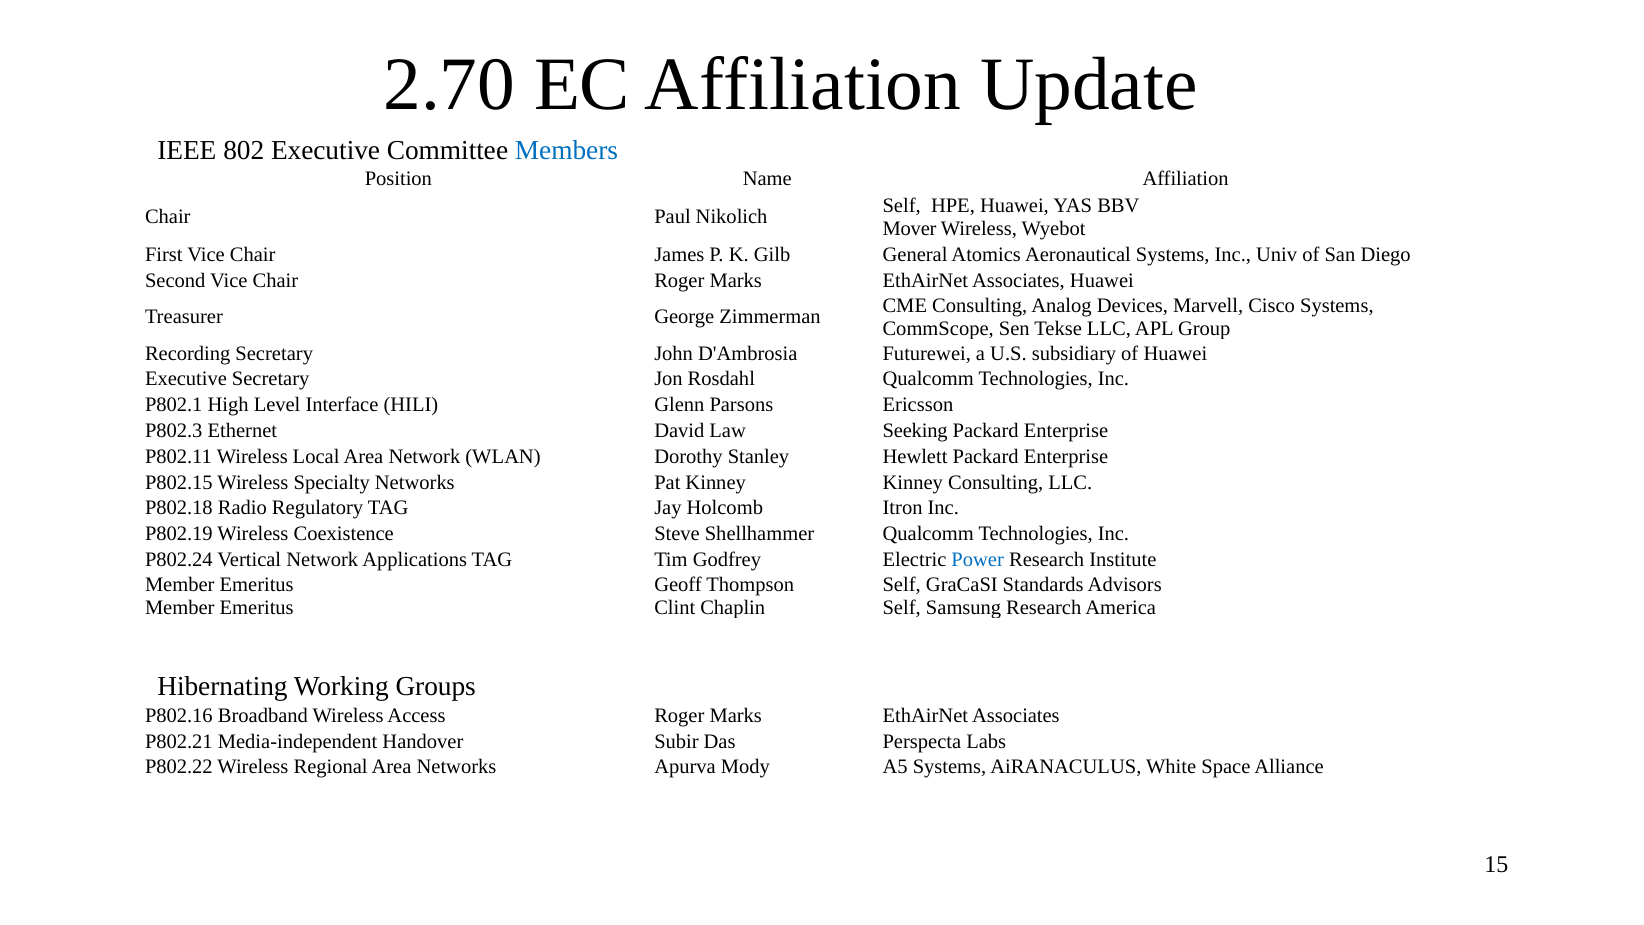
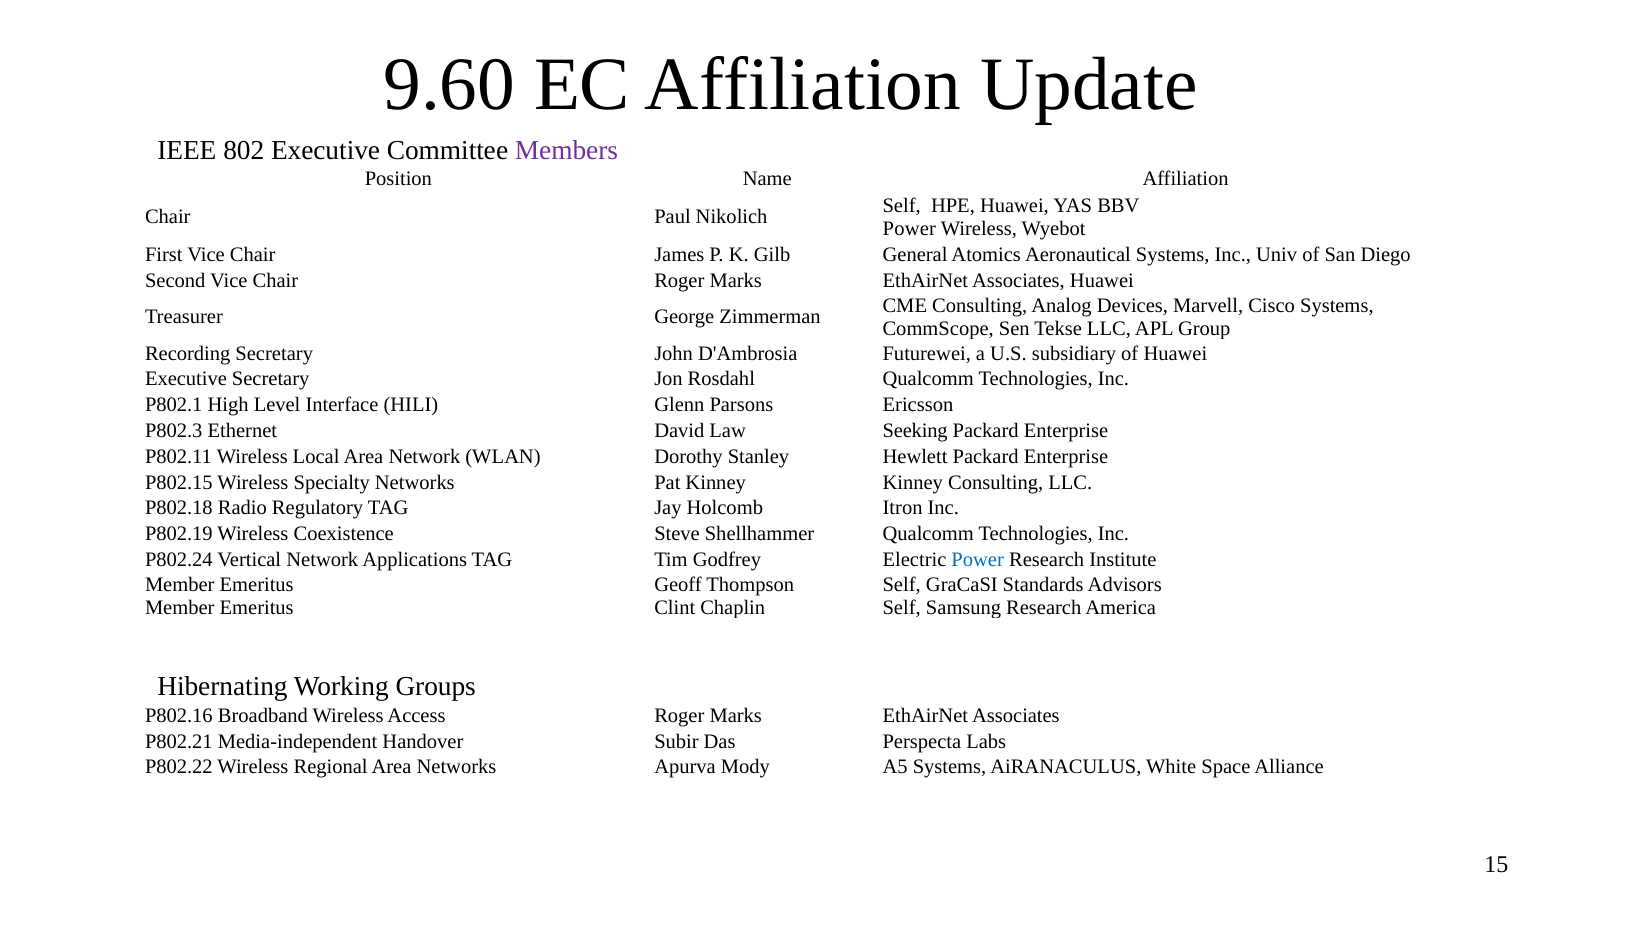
2.70: 2.70 -> 9.60 (449, 84)
Members colour: blue -> purple (566, 150)
Mover: Mover -> Power (909, 228)
